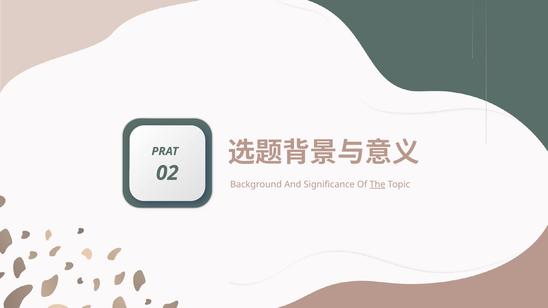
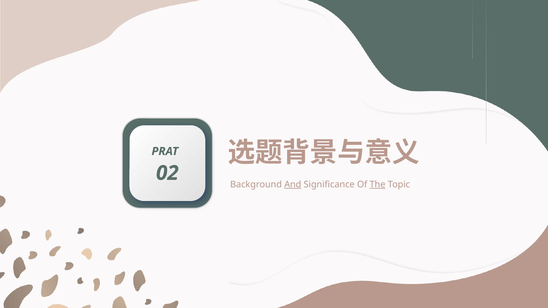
And underline: none -> present (293, 185)
